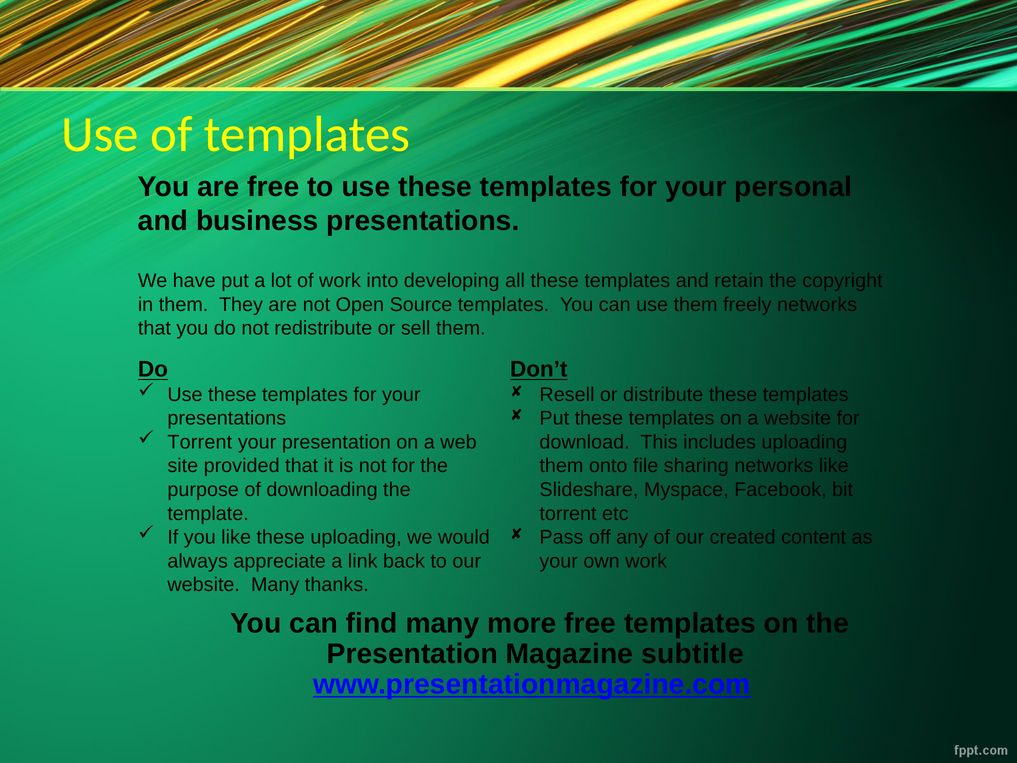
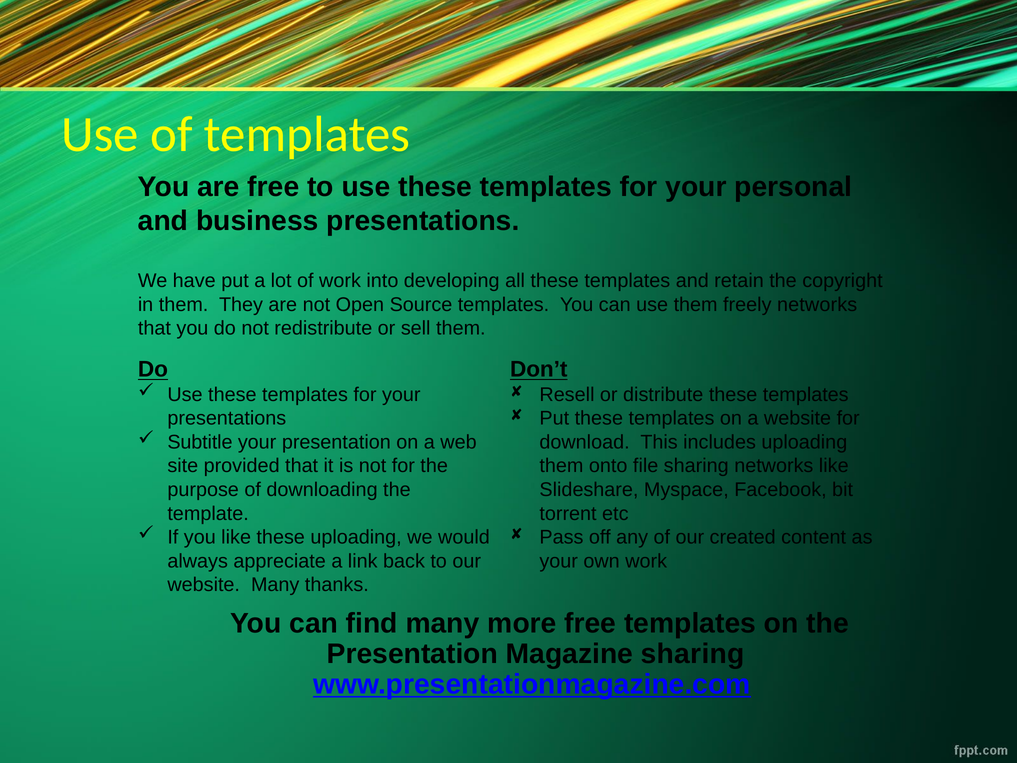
Torrent: Torrent -> Subtitle (200, 442)
Magazine subtitle: subtitle -> sharing (693, 654)
